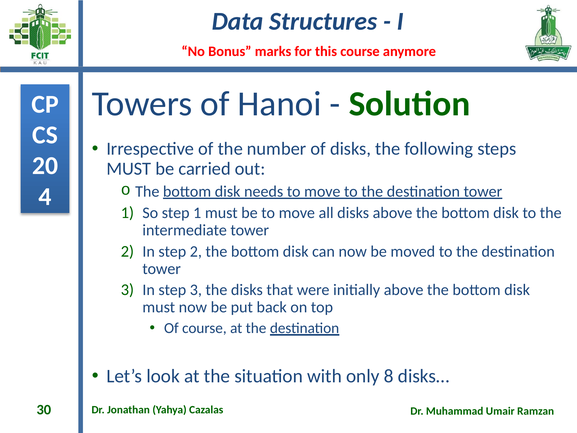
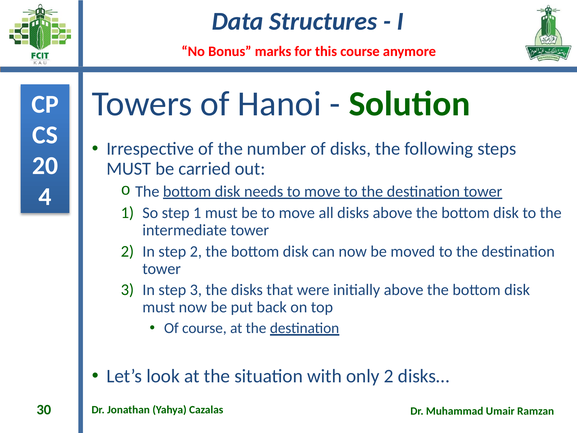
only 8: 8 -> 2 (389, 376)
